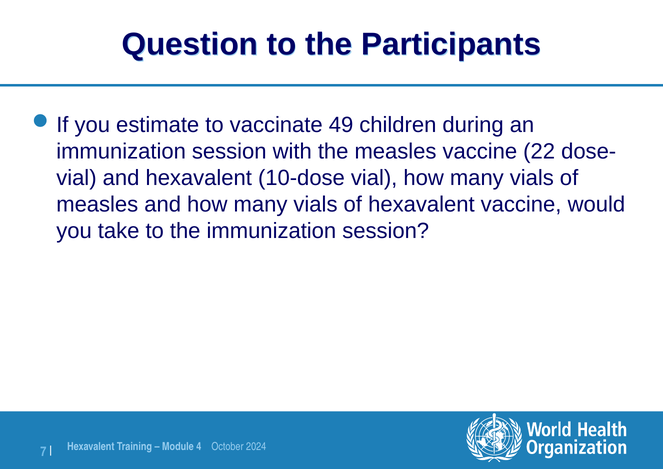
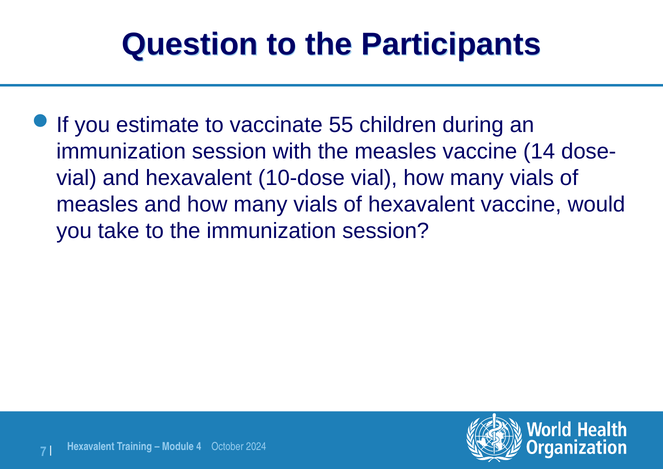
49: 49 -> 55 (341, 125)
22: 22 -> 14 (539, 151)
